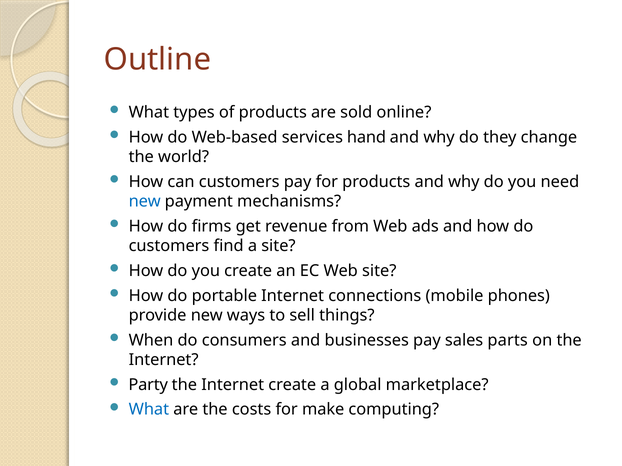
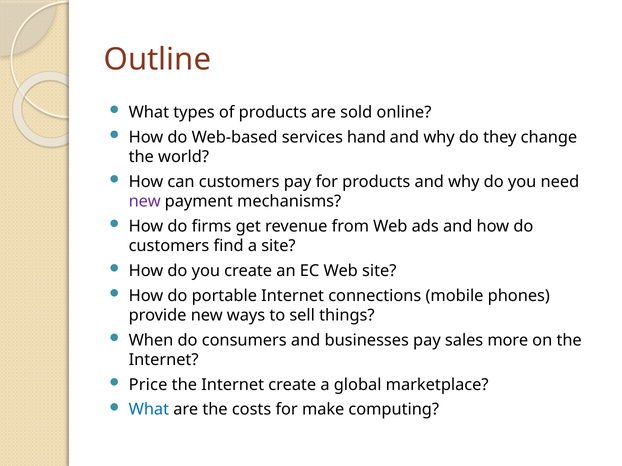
new colour: blue -> purple (145, 202)
parts: parts -> more (508, 341)
Party: Party -> Price (148, 385)
